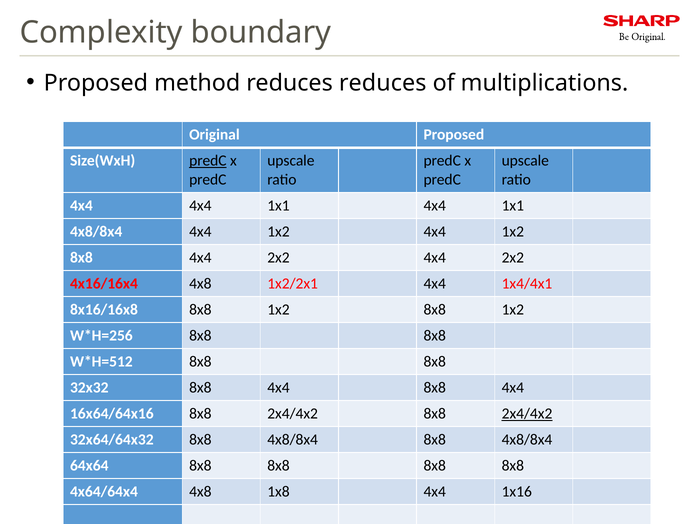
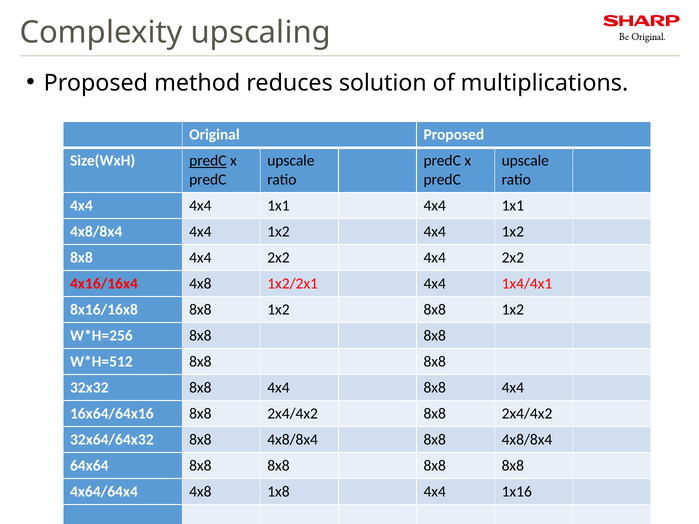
boundary: boundary -> upscaling (261, 32)
reduces reduces: reduces -> solution (383, 83)
2x4/4x2 underline: present -> none (527, 414)
